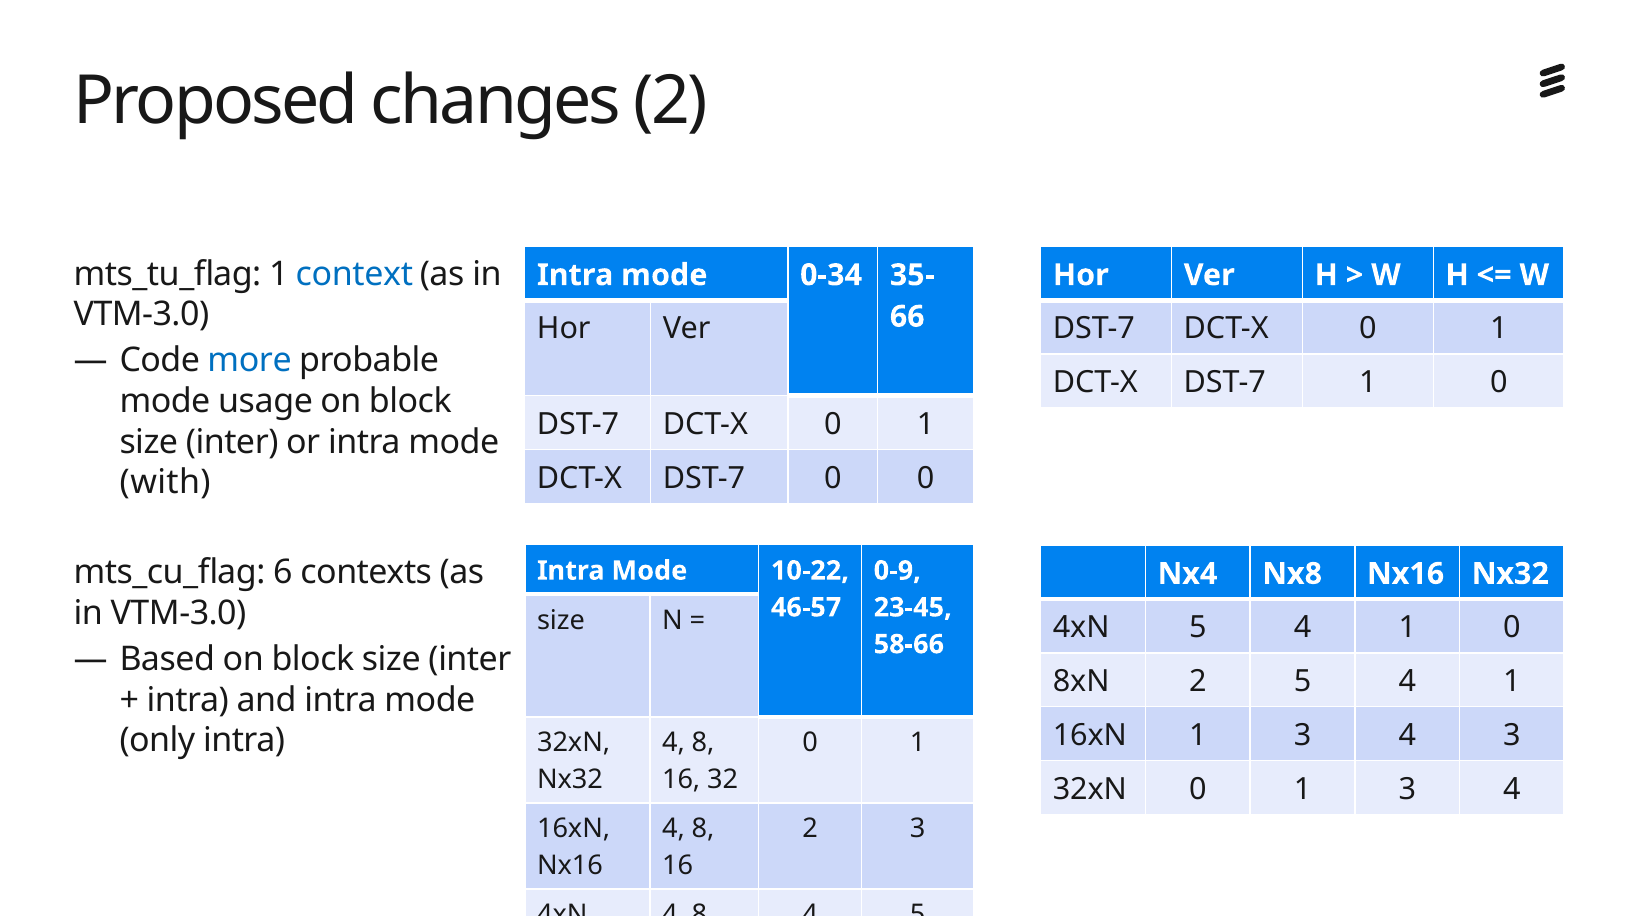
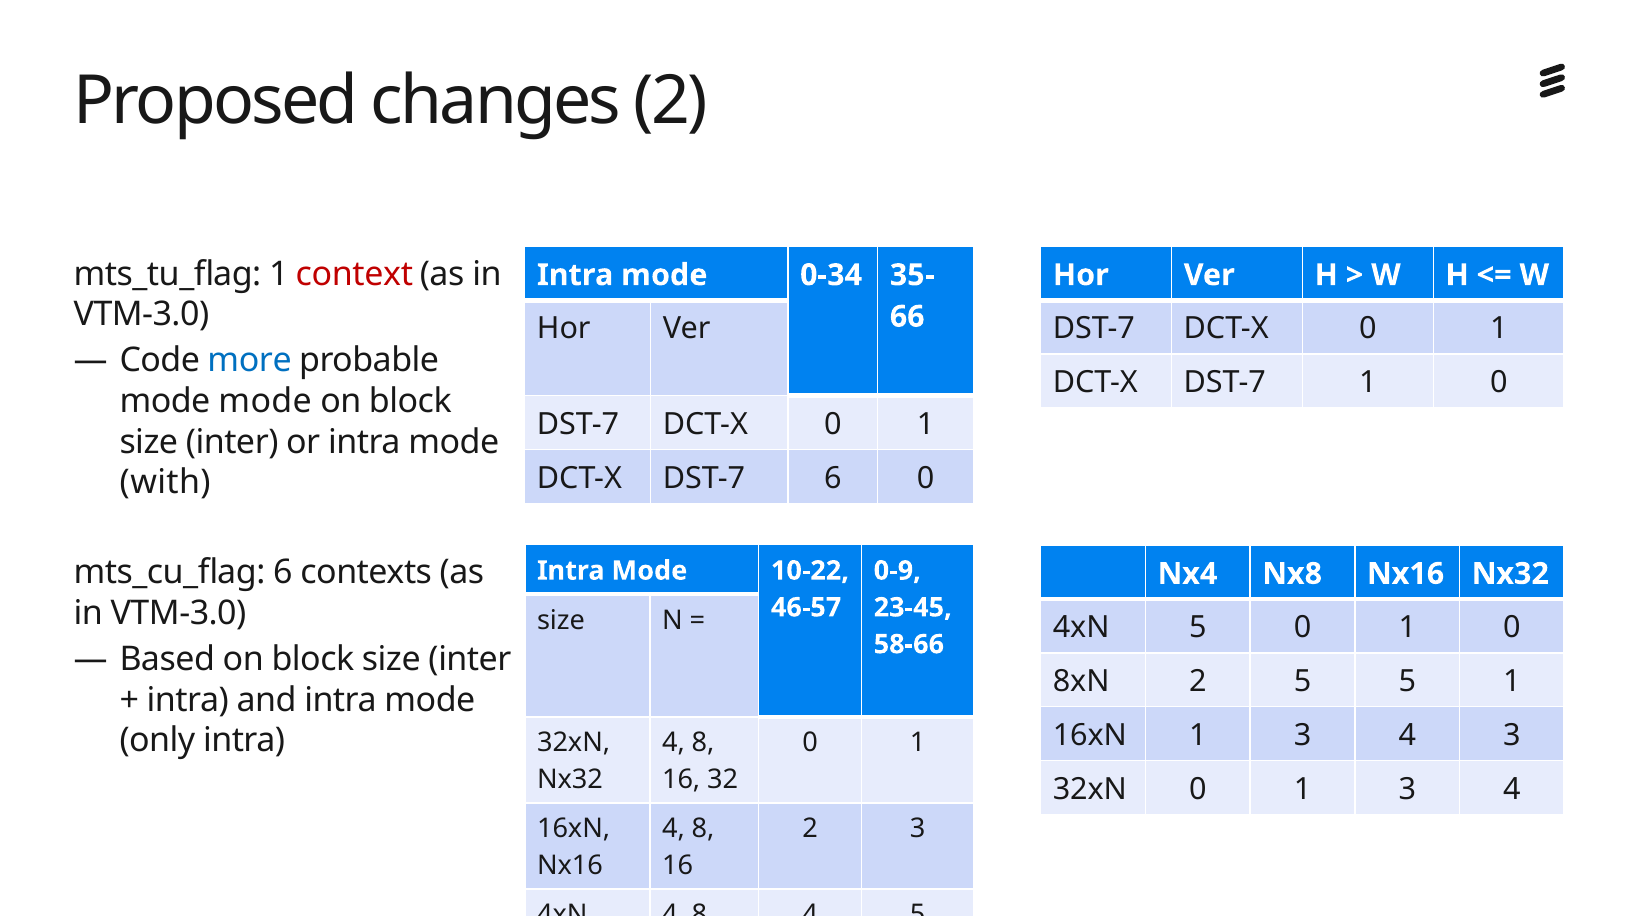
context colour: blue -> red (354, 274)
mode usage: usage -> mode (265, 401)
DST-7 0: 0 -> 6 (833, 478)
4xN 5 4: 4 -> 0 (1303, 628)
2 5 4: 4 -> 5 (1407, 682)
